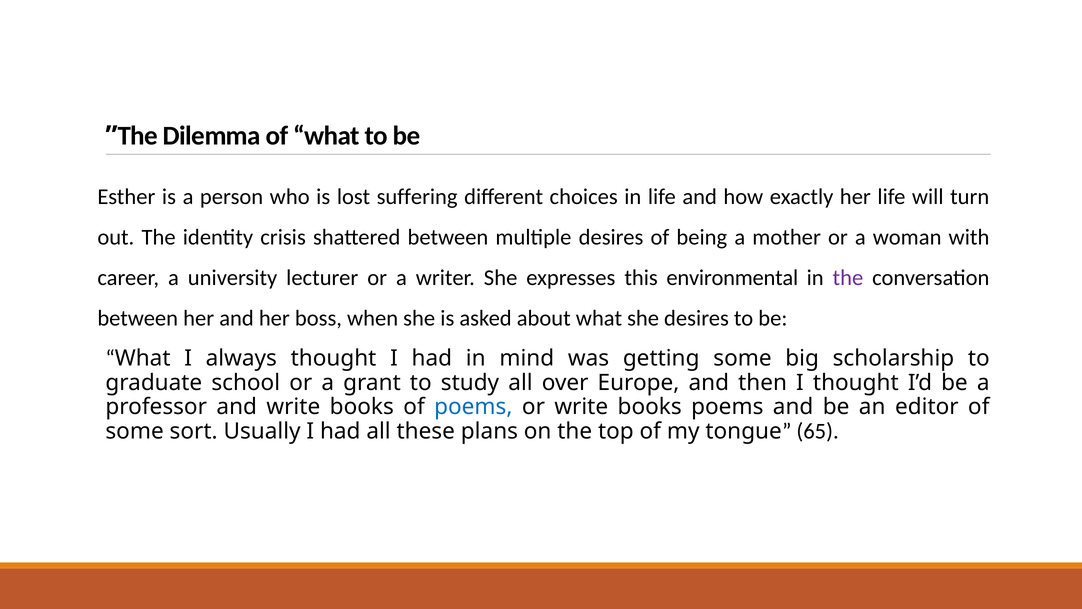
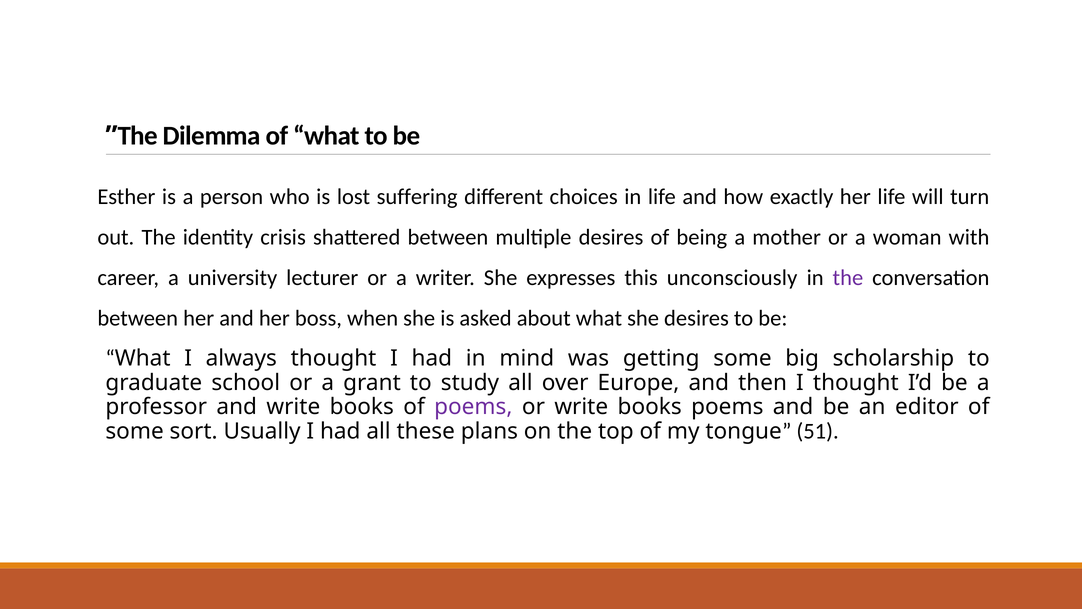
environmental: environmental -> unconsciously (732, 278)
poems colour: blue -> purple (473, 407)
65: 65 -> 51 (818, 431)
